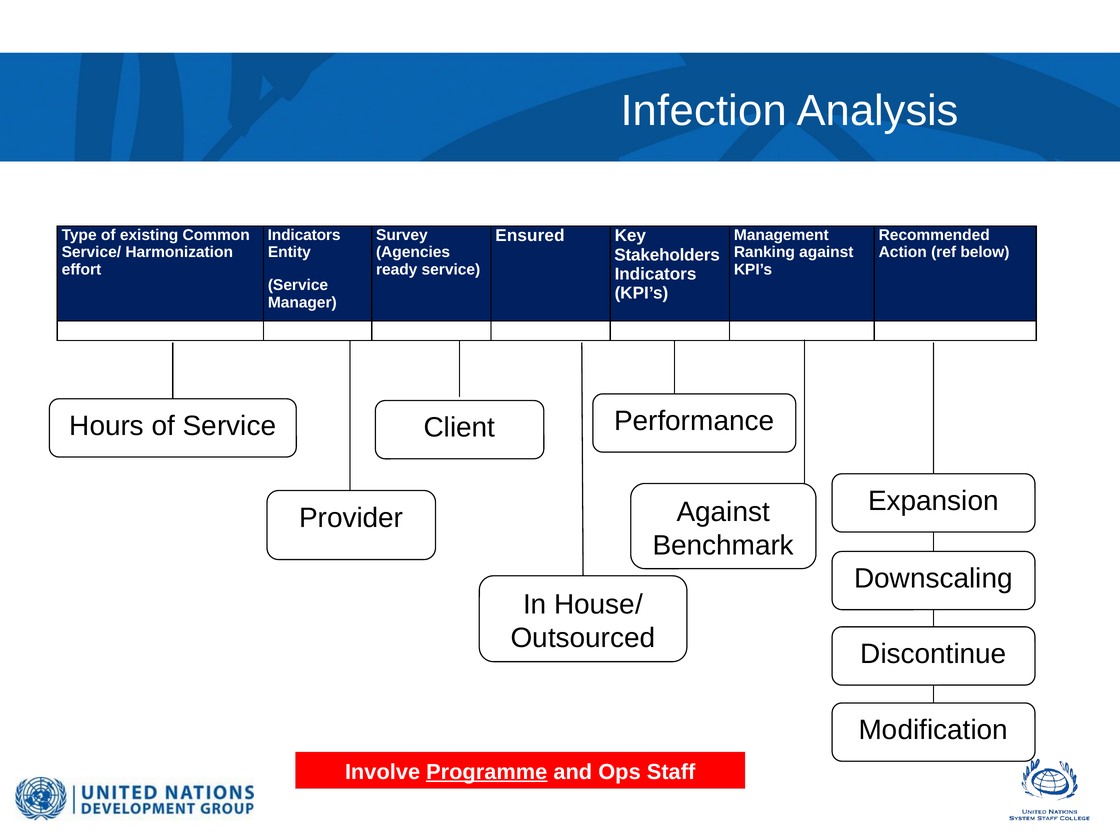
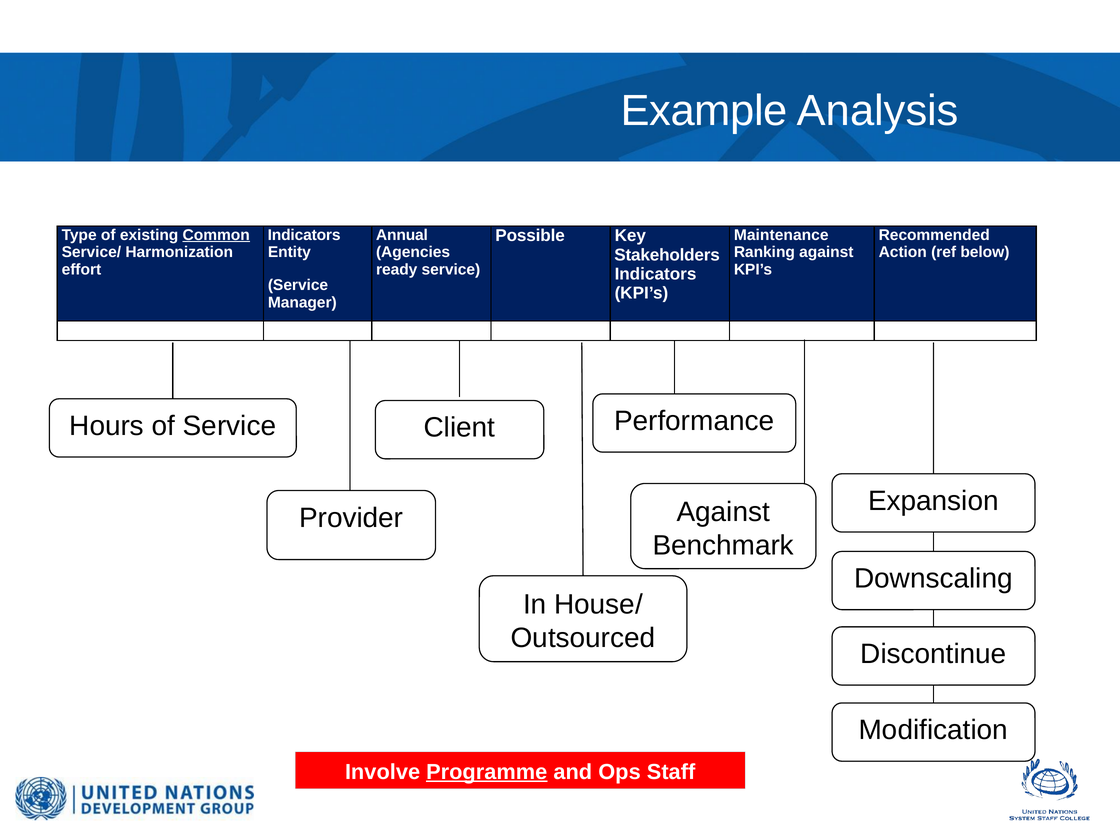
Infection: Infection -> Example (704, 111)
Common underline: none -> present (216, 235)
Survey: Survey -> Annual (402, 235)
Management: Management -> Maintenance (781, 235)
Ensured: Ensured -> Possible (530, 236)
